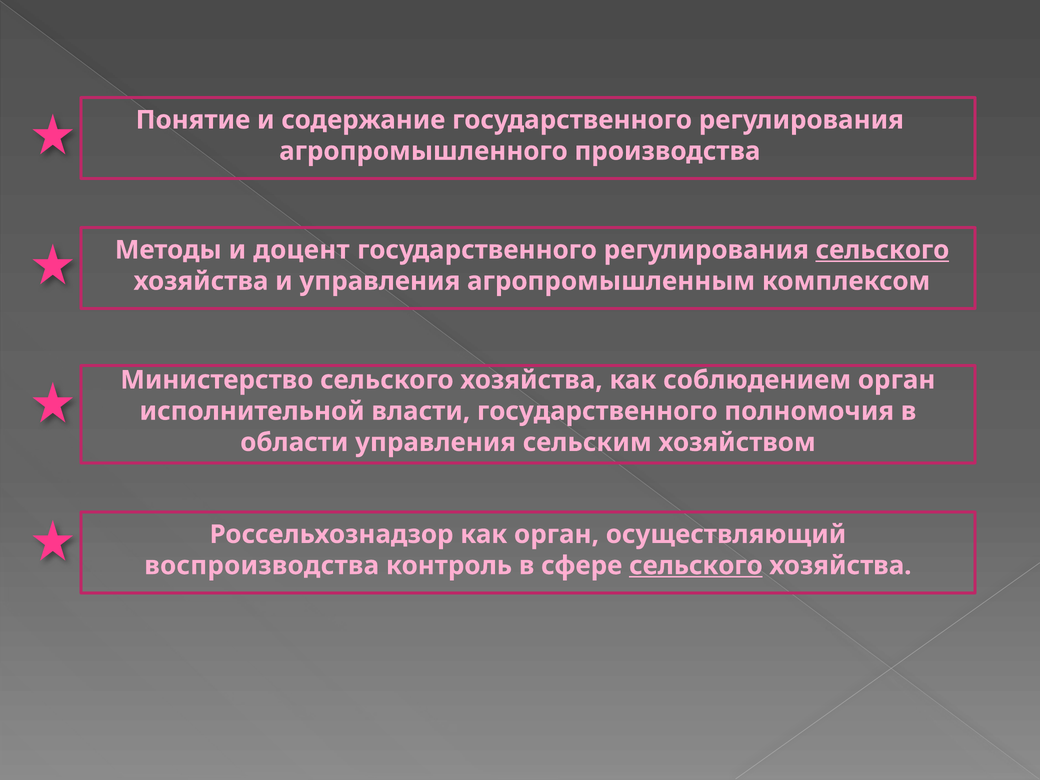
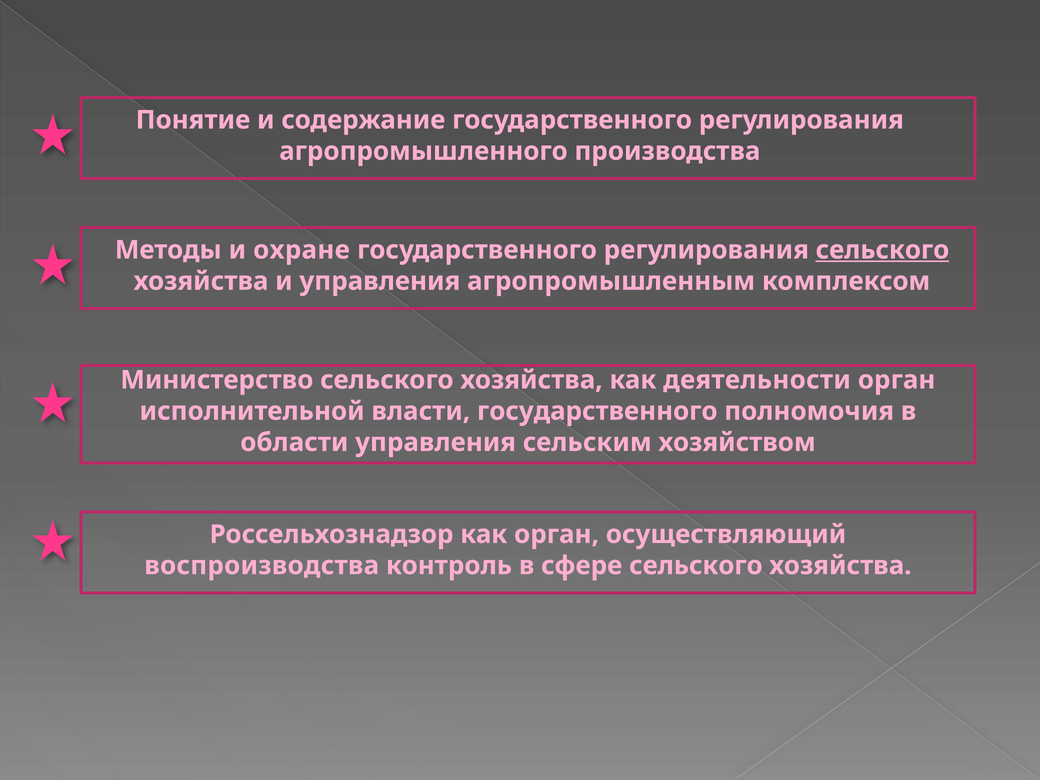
доцент: доцент -> охране (301, 250)
соблюдением: соблюдением -> деятельности (757, 380)
сельского underline: present -> none (696, 566)
